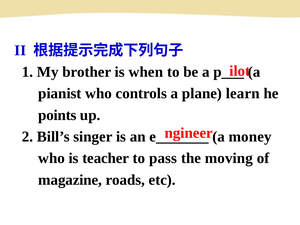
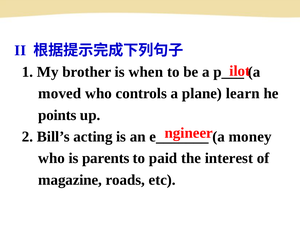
pianist: pianist -> moved (60, 93)
singer: singer -> acting (93, 137)
teacher: teacher -> parents (106, 158)
pass: pass -> paid (163, 158)
moving: moving -> interest (229, 158)
